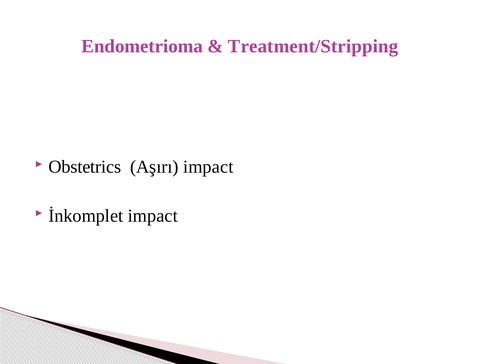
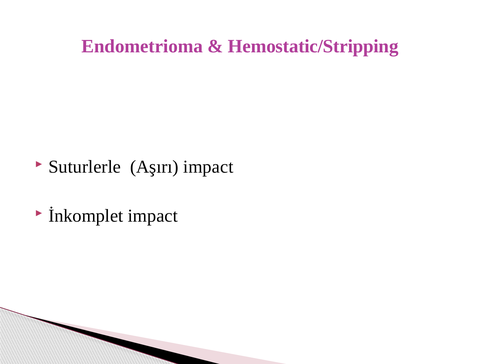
Treatment/Stripping: Treatment/Stripping -> Hemostatic/Stripping (313, 46)
Obstetrics: Obstetrics -> Suturlerle (85, 167)
